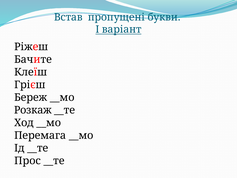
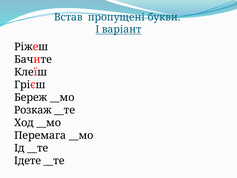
Прос: Прос -> Ідете (28, 160)
